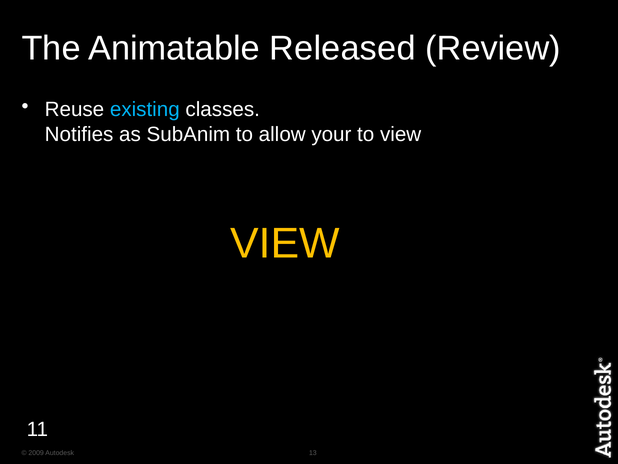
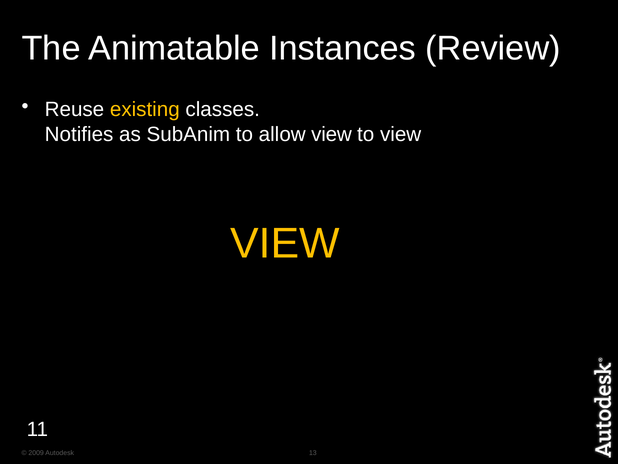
Released: Released -> Instances (343, 48)
existing colour: light blue -> yellow (145, 110)
allow your: your -> view (332, 134)
